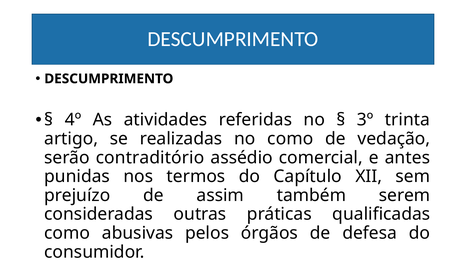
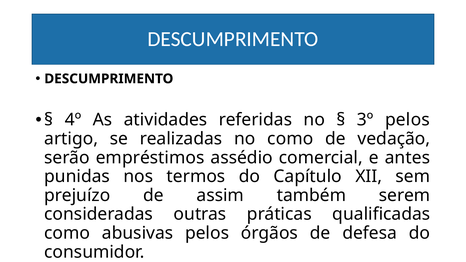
3º trinta: trinta -> pelos (407, 120)
contraditório: contraditório -> empréstimos (150, 158)
